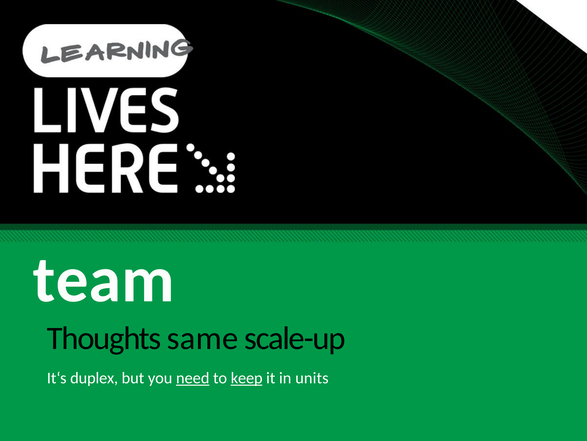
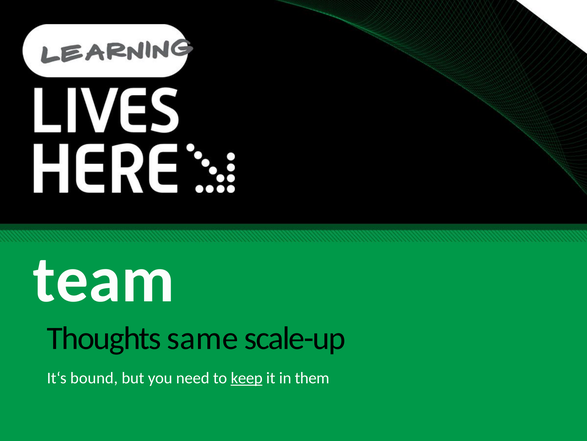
duplex: duplex -> bound (94, 378)
need underline: present -> none (193, 378)
units: units -> them (312, 378)
